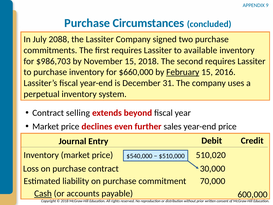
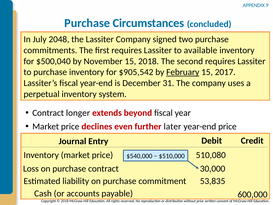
2088: 2088 -> 2048 (59, 39)
$986,703: $986,703 -> $500,040 (53, 61)
$660,000: $660,000 -> $905,542 (136, 72)
2016: 2016 -> 2017 (225, 72)
selling: selling -> longer (78, 113)
sales: sales -> later (172, 126)
510,020: 510,020 -> 510,080 (211, 155)
70,000: 70,000 -> 53,835 (213, 181)
Cash underline: present -> none (43, 193)
